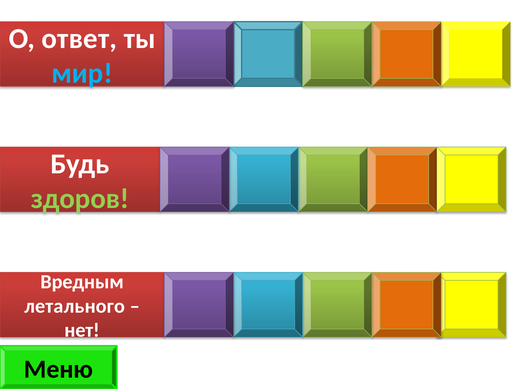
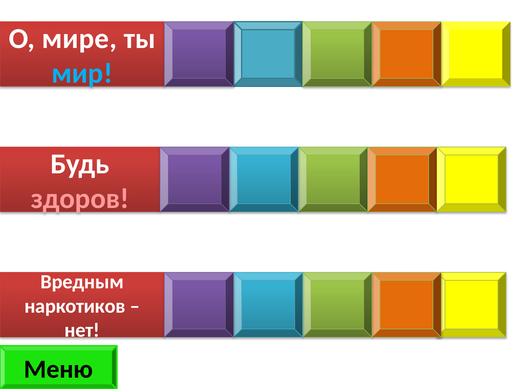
ответ: ответ -> мире (79, 39)
здоров colour: light green -> pink (80, 199)
летального: летального -> наркотиков (75, 306)
